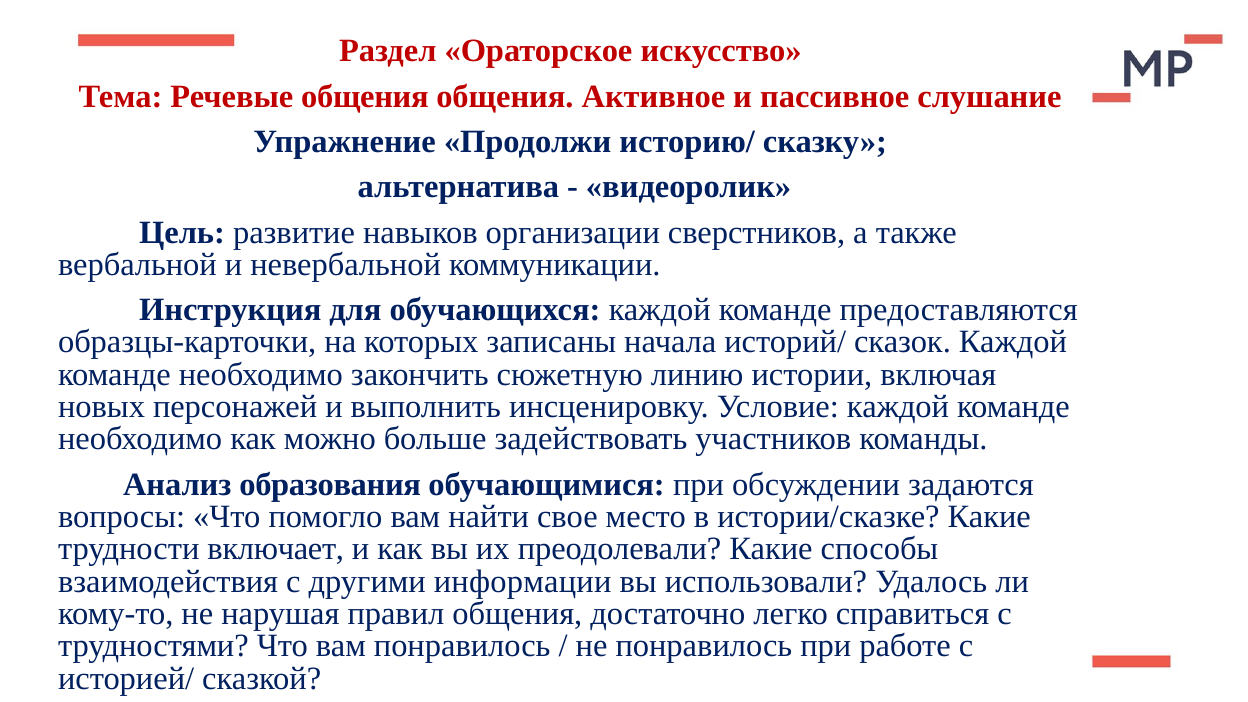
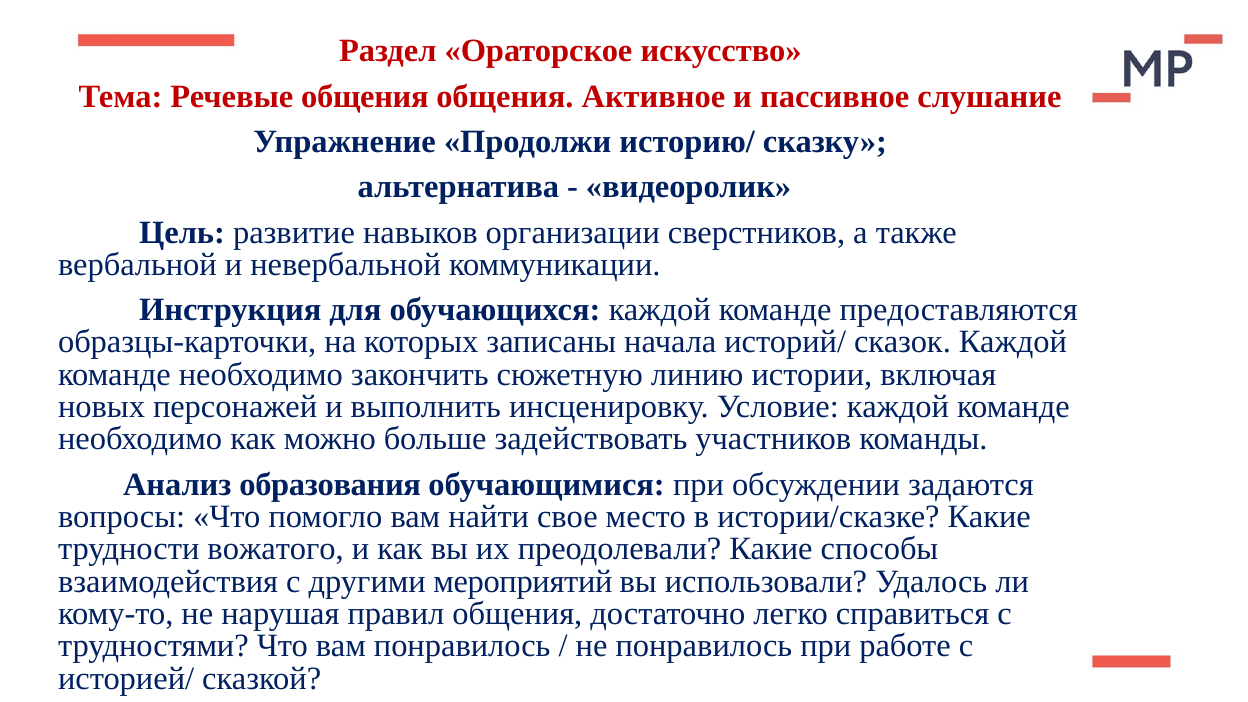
включает: включает -> вожатого (276, 549)
информации: информации -> мероприятий (523, 581)
